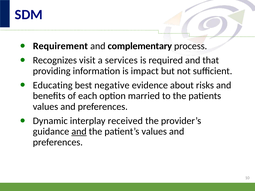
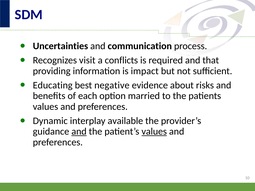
Requirement: Requirement -> Uncertainties (60, 46)
complementary: complementary -> communication (140, 46)
services: services -> conflicts (121, 60)
received: received -> available (125, 121)
values underline: none -> present (154, 132)
